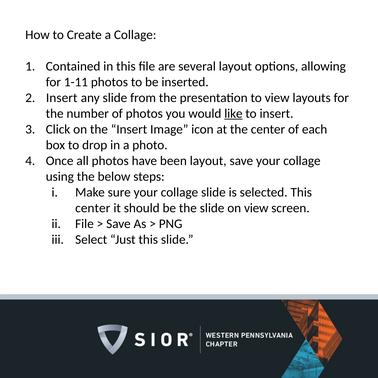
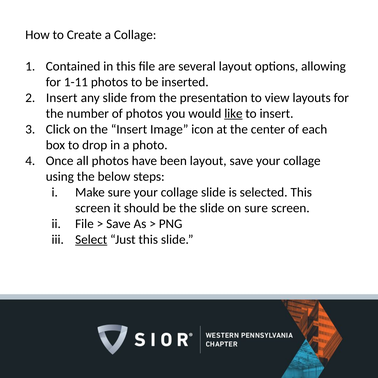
center: center -> screen (93, 208)
on view: view -> sure (256, 208)
Select underline: none -> present (91, 240)
